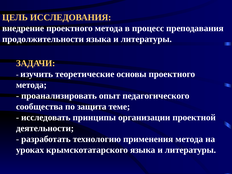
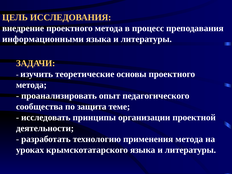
продолжительности: продолжительности -> информационными (43, 39)
